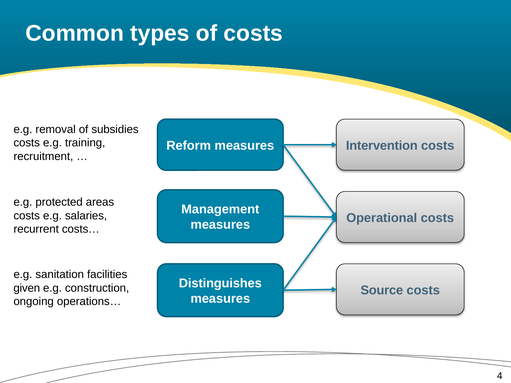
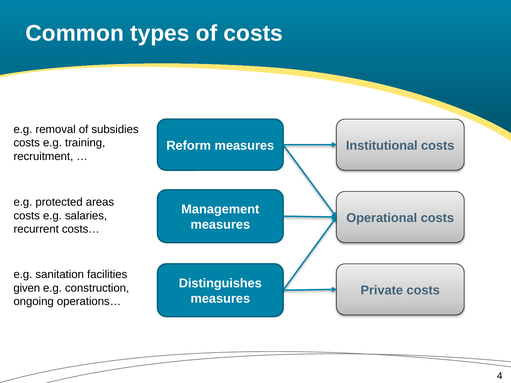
Intervention: Intervention -> Institutional (382, 146)
Source: Source -> Private (382, 290)
